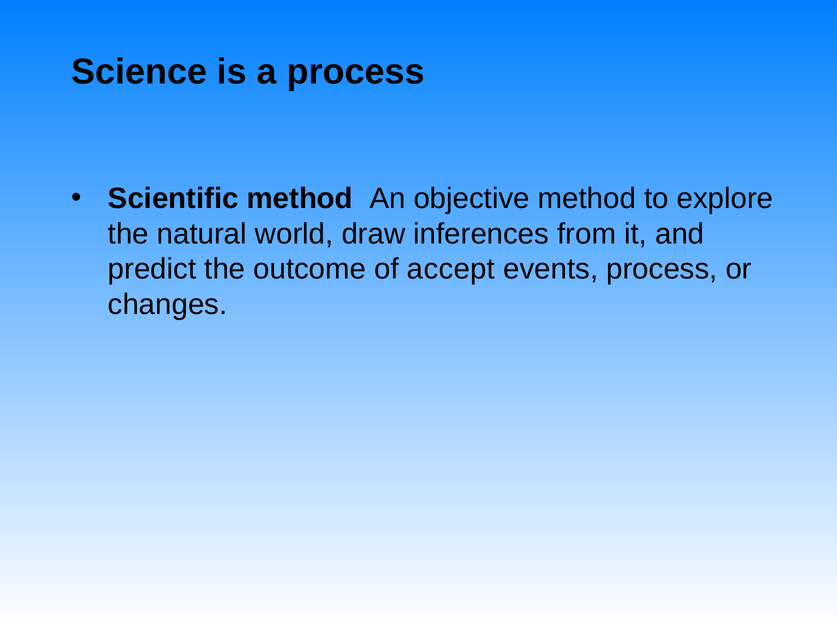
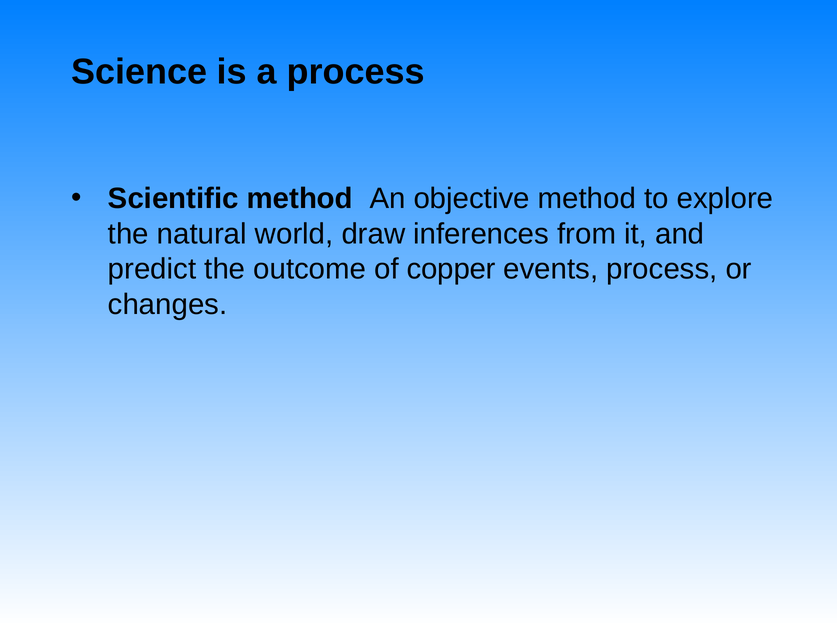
accept: accept -> copper (451, 269)
